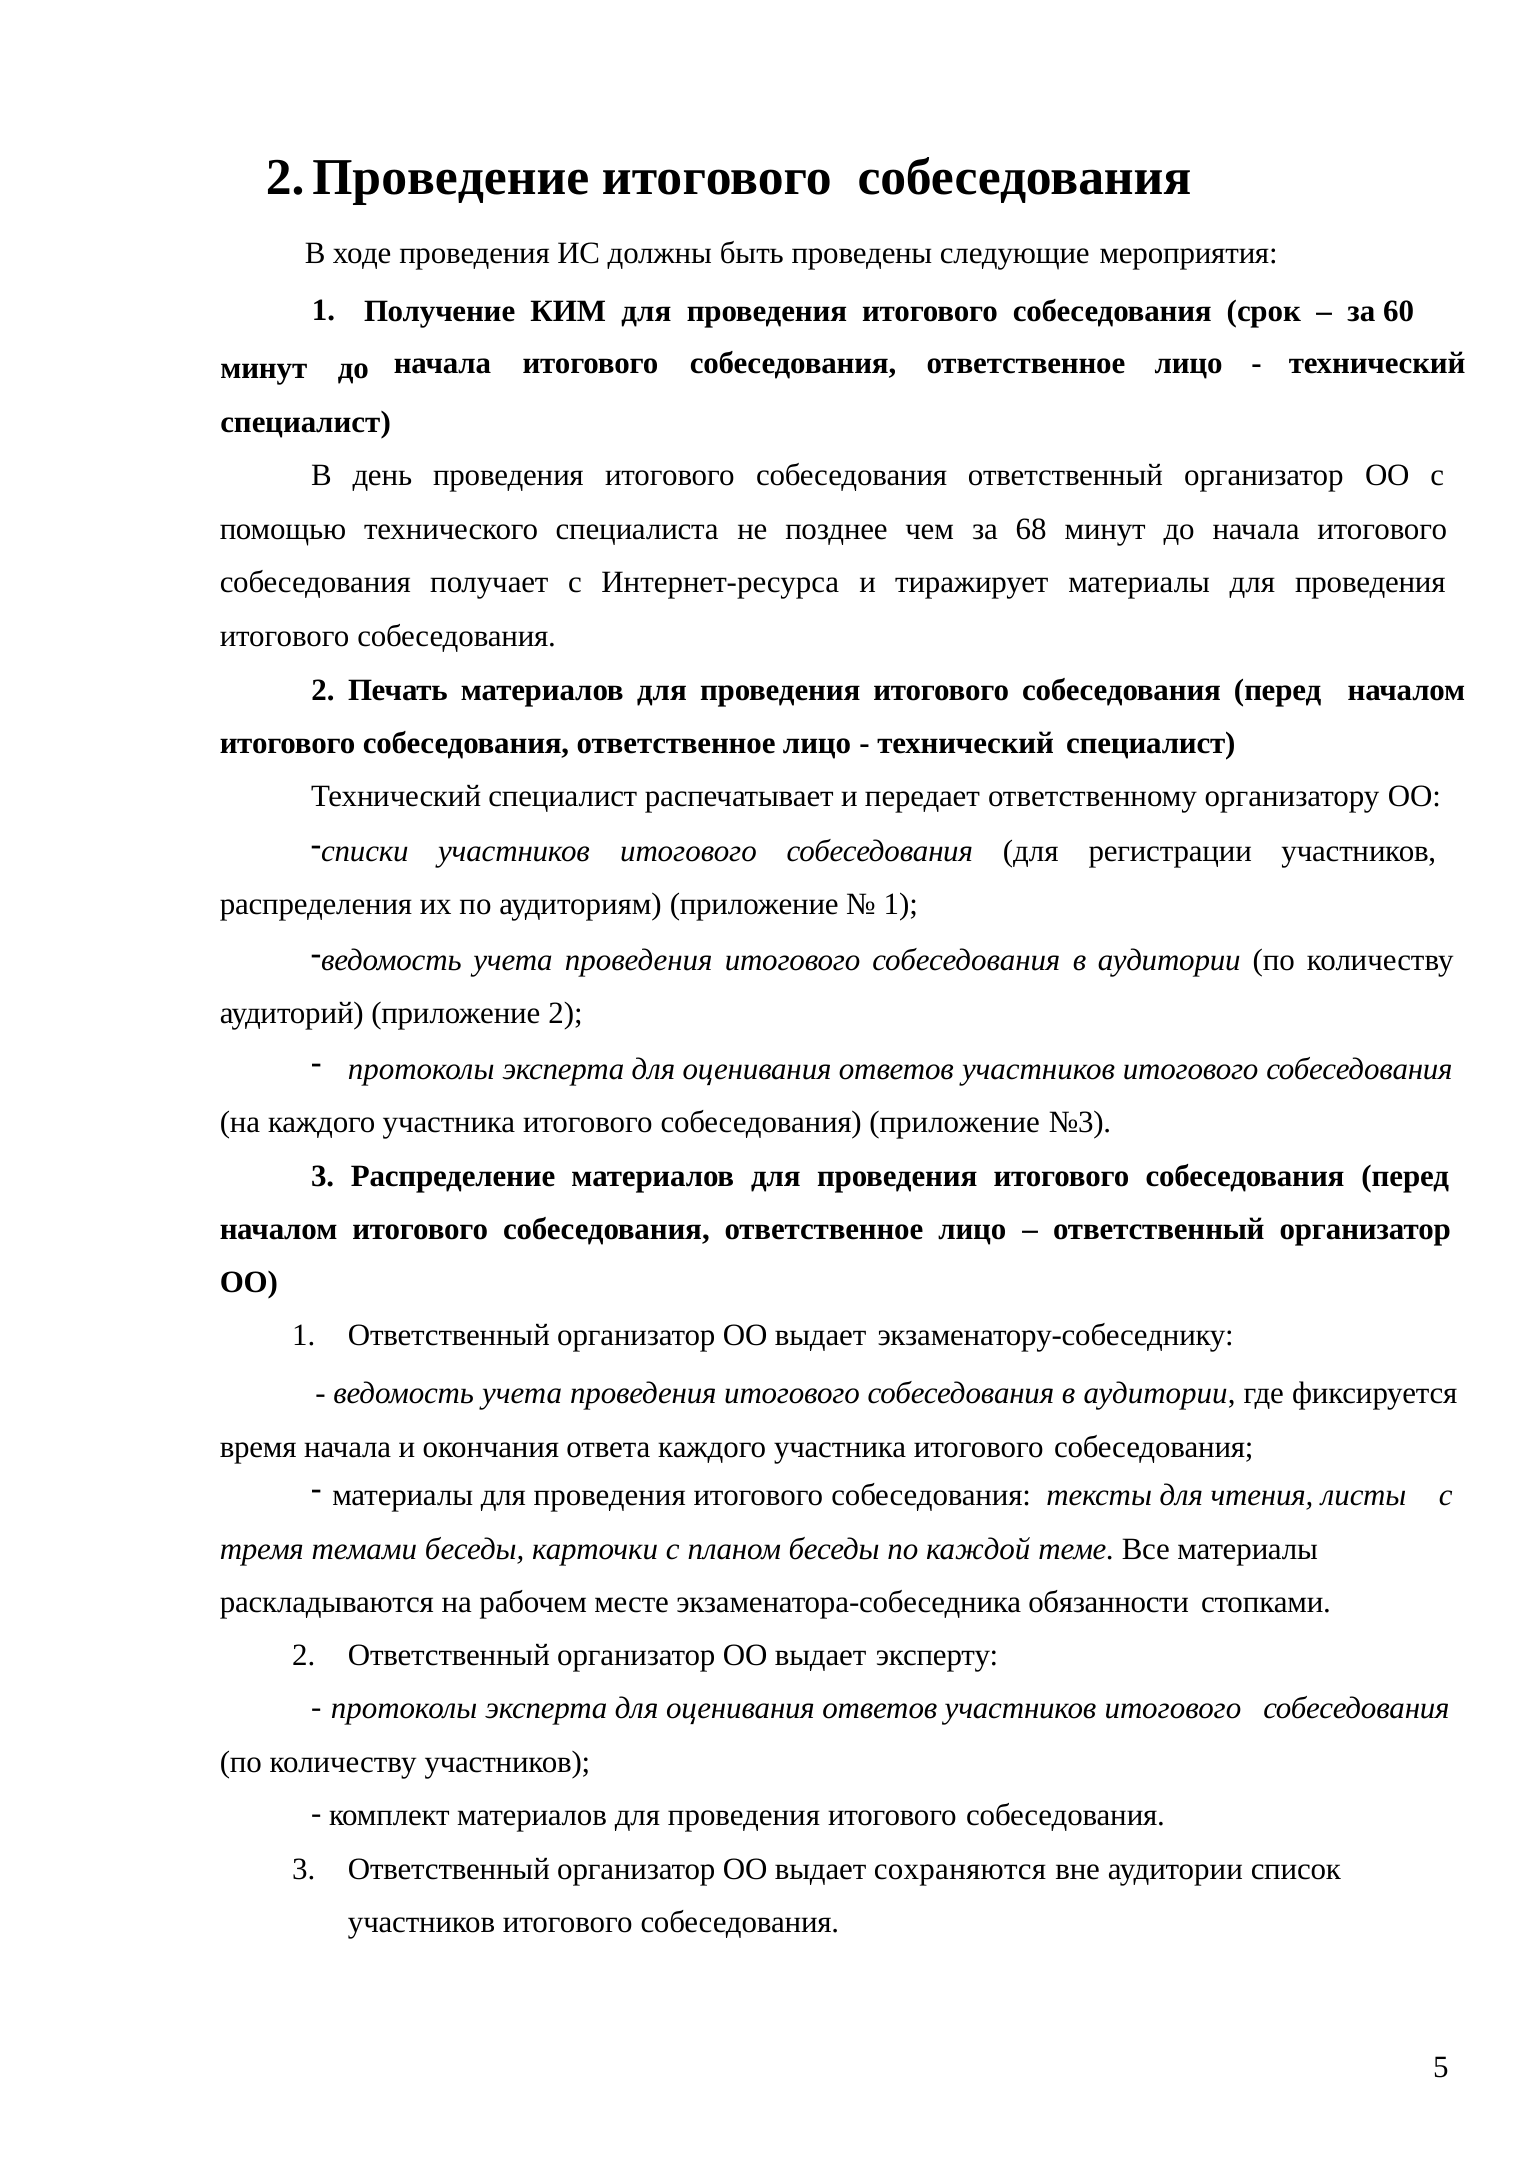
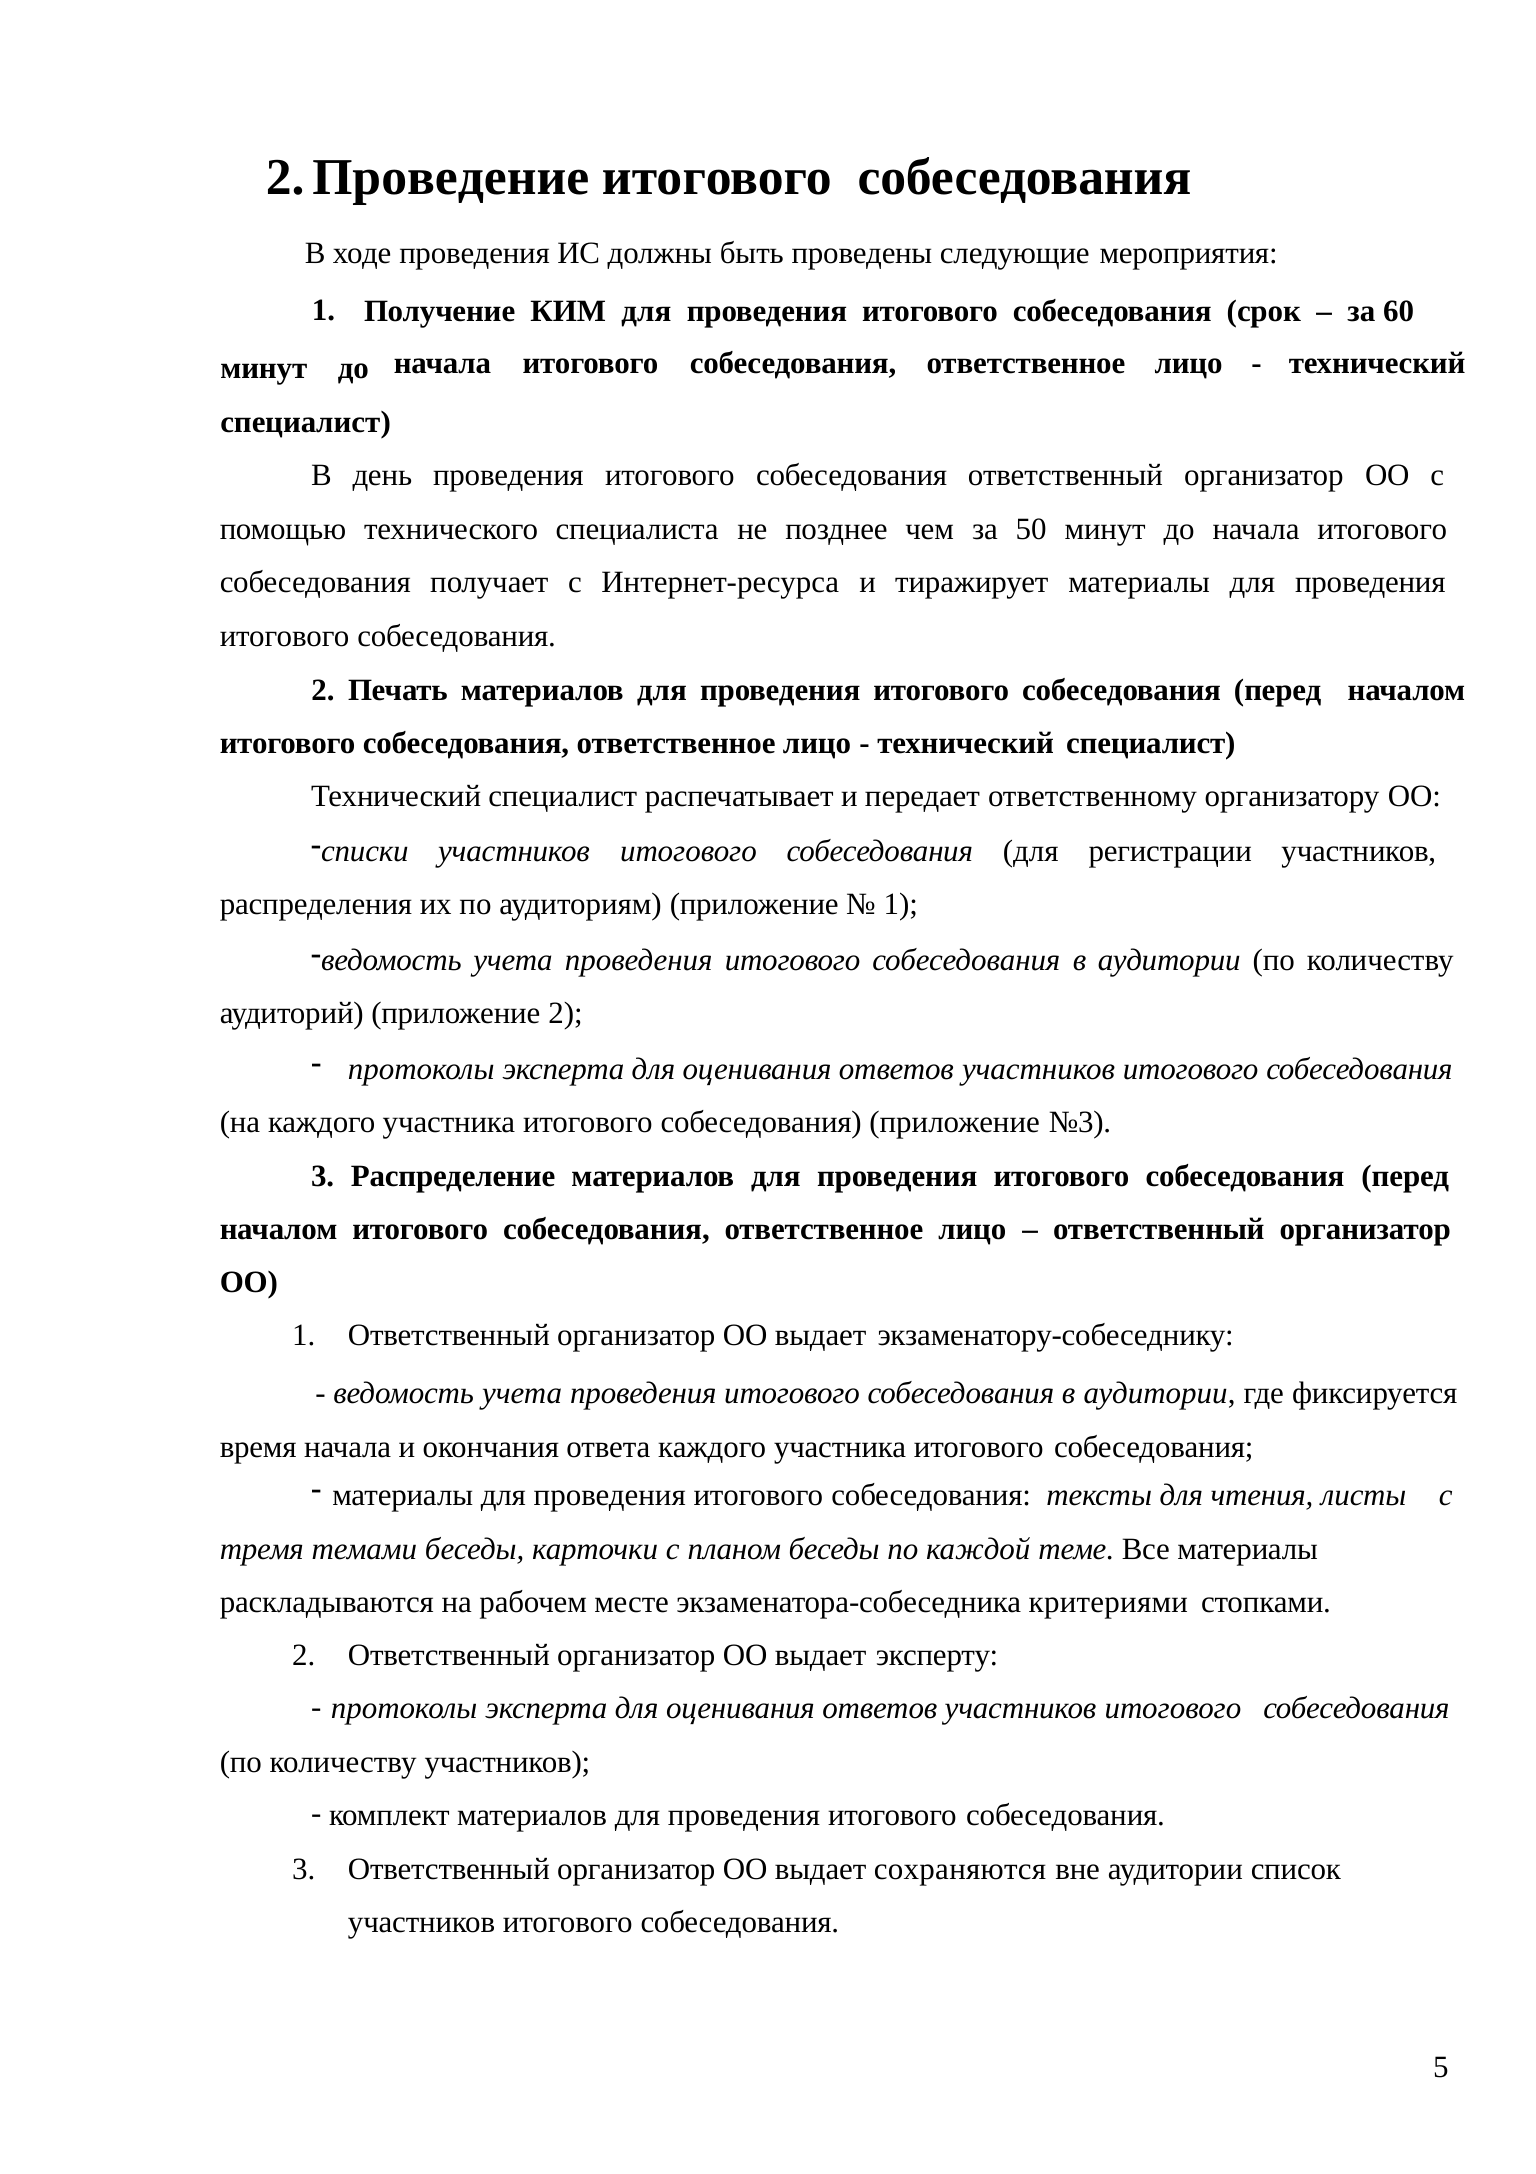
68: 68 -> 50 (1031, 529)
обязанности: обязанности -> критериями (1108, 1602)
